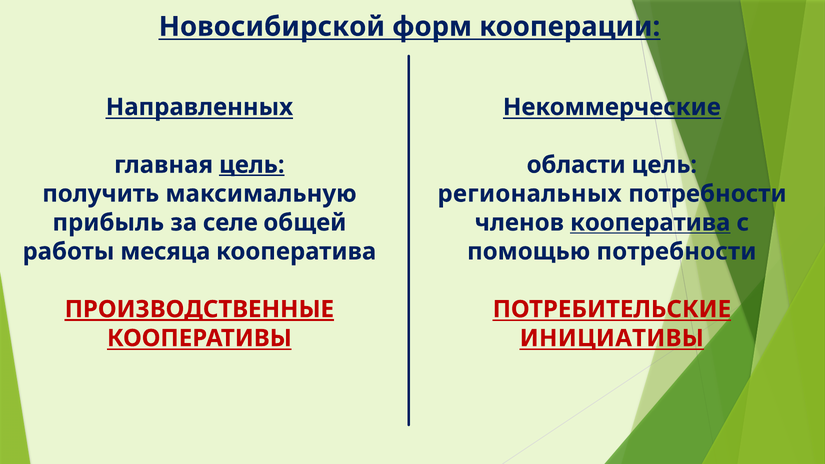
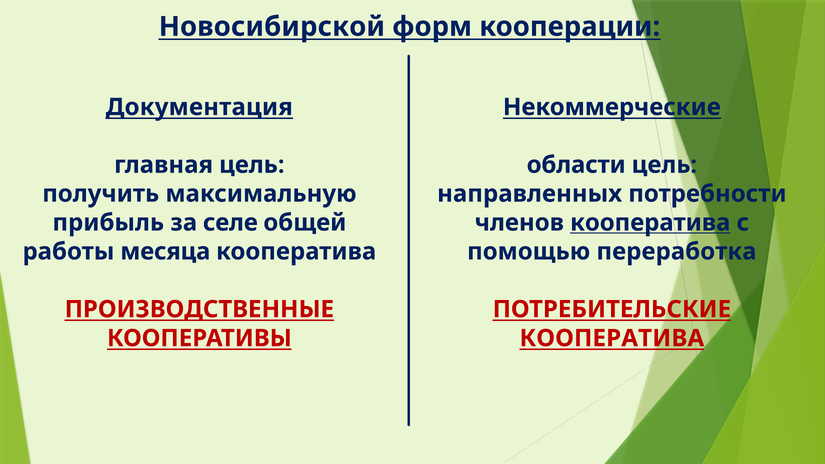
Направленных: Направленных -> Документация (199, 107)
цель underline: present -> none (252, 165)
региональных: региональных -> направленных (530, 194)
помощью потребности: потребности -> переработка (676, 252)
ПРОИЗВОДСТВЕННЫЕ underline: present -> none (199, 309)
ИНИЦИАТИВЫ: ИНИЦИАТИВЫ -> КООПЕРАТИВА (612, 338)
